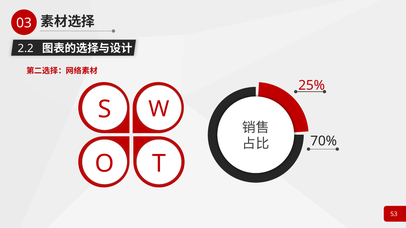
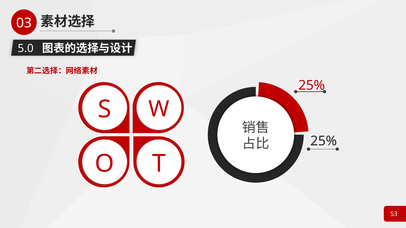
2.2: 2.2 -> 5.0 (26, 48)
70%: 70% -> 25% (324, 141)
